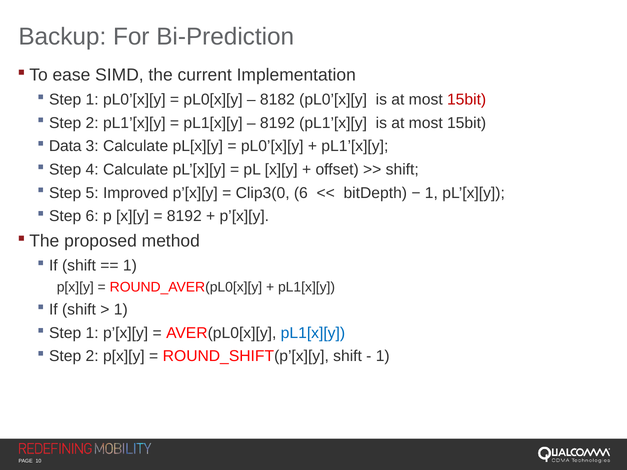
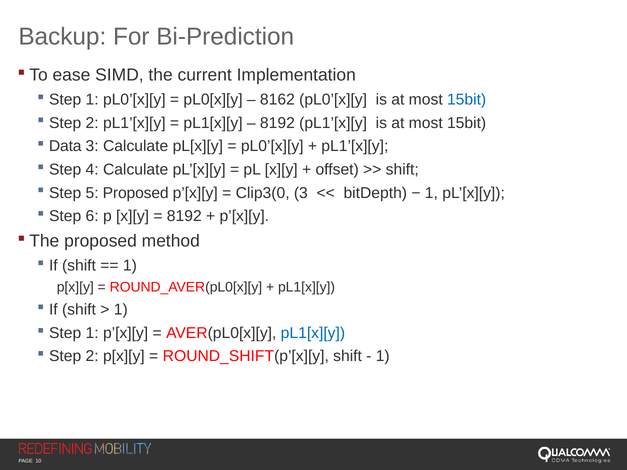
8182: 8182 -> 8162 (277, 100)
15bit colour: red -> blue (467, 100)
5 Improved: Improved -> Proposed (136, 193)
Clip3(0 6: 6 -> 3 (301, 193)
